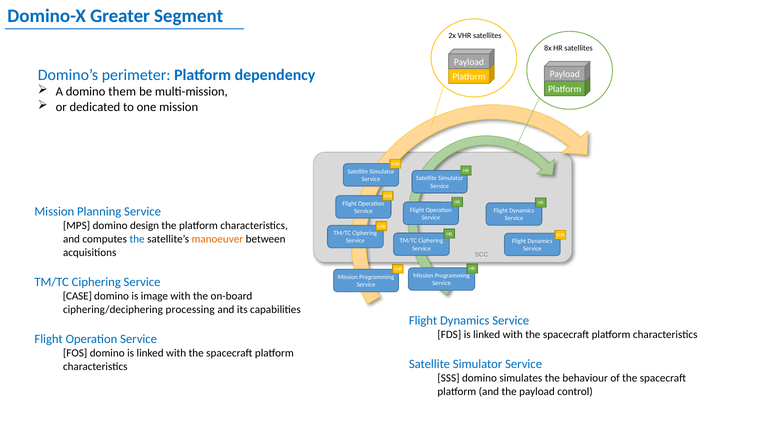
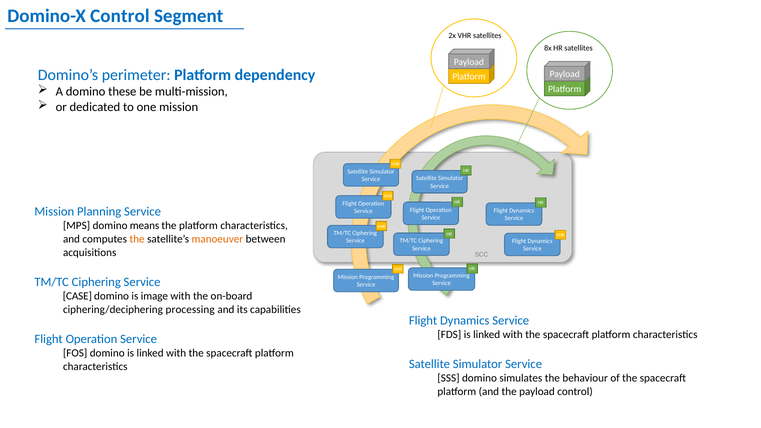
Domino-X Greater: Greater -> Control (120, 16)
them: them -> these (122, 92)
design: design -> means (145, 226)
the colour: blue -> orange (137, 239)
